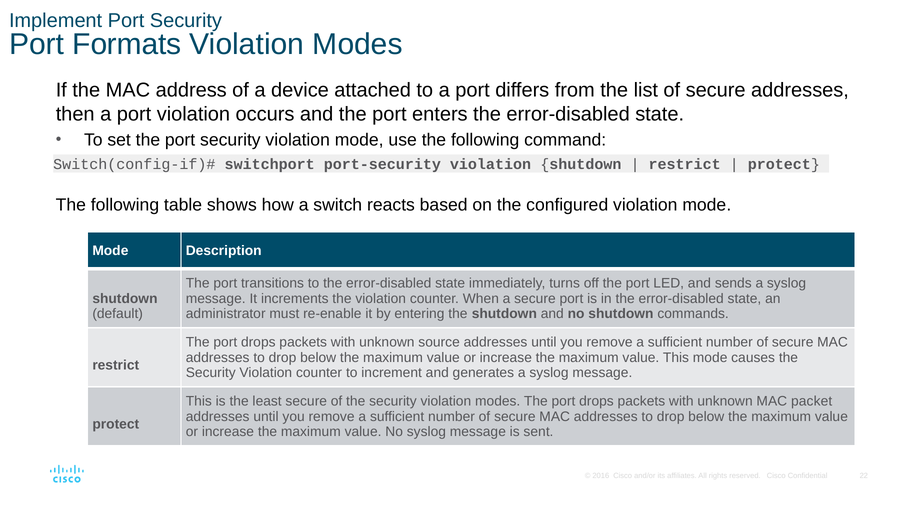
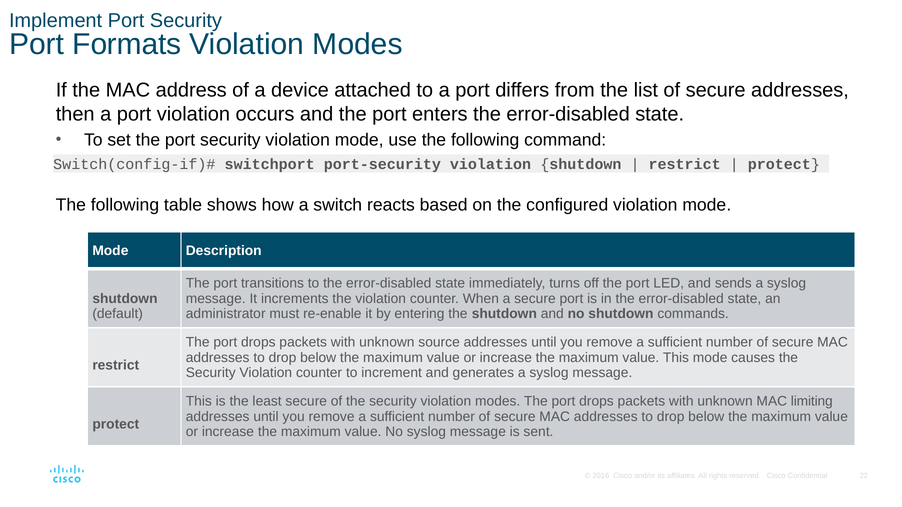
packet: packet -> limiting (812, 401)
